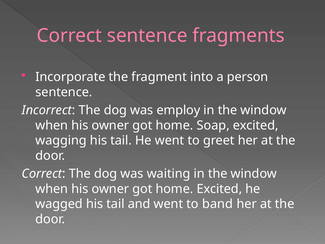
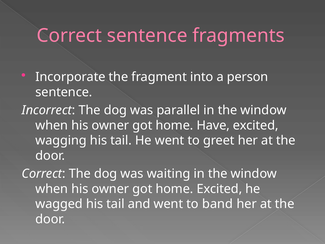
employ: employ -> parallel (178, 110)
Soap: Soap -> Have (213, 125)
